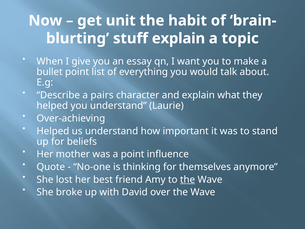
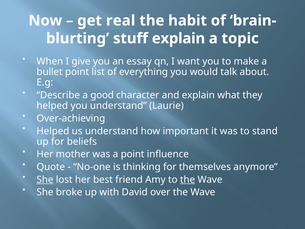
unit: unit -> real (121, 21)
pairs: pairs -> good (102, 95)
She underline: none -> present (45, 179)
